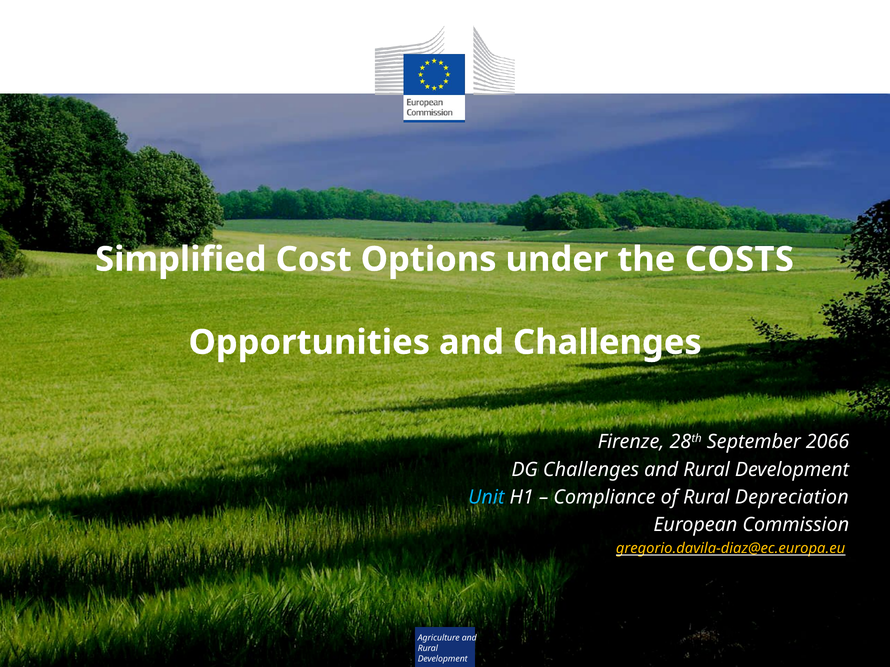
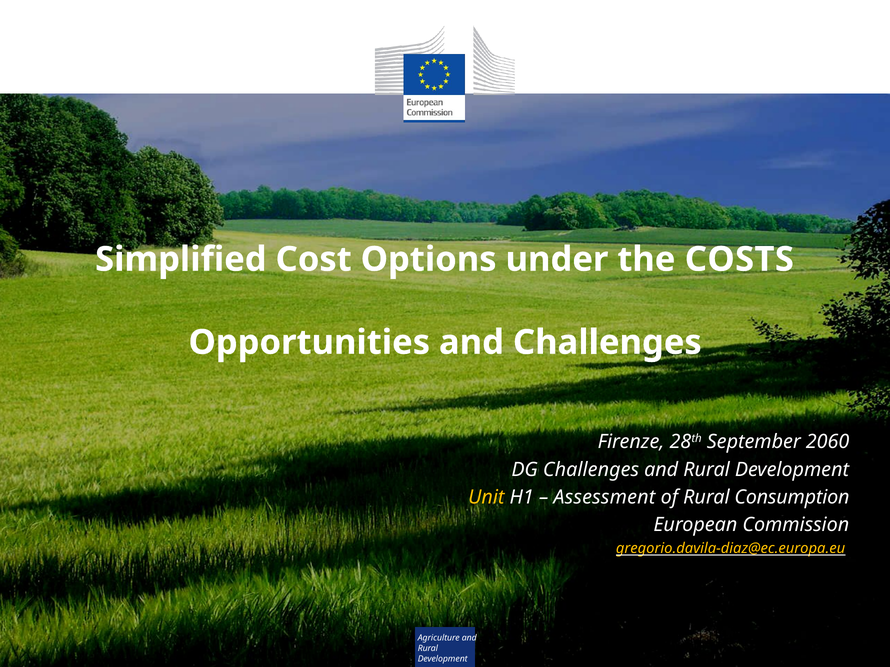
2066: 2066 -> 2060 (828, 442)
Unit colour: light blue -> yellow (486, 498)
Compliance: Compliance -> Assessment (604, 498)
Depreciation: Depreciation -> Consumption (792, 498)
